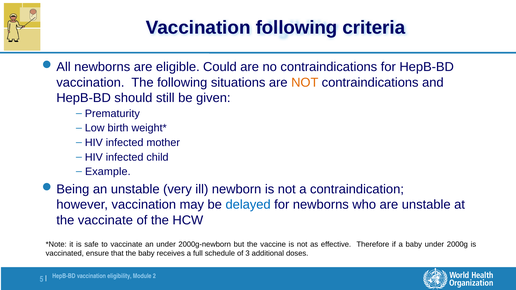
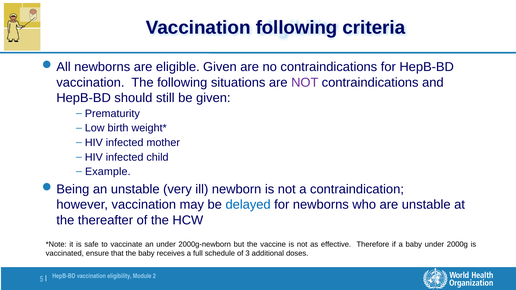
eligible Could: Could -> Given (220, 67)
NOT colour: orange -> purple (305, 83)
the vaccinate: vaccinate -> thereafter (105, 220)
